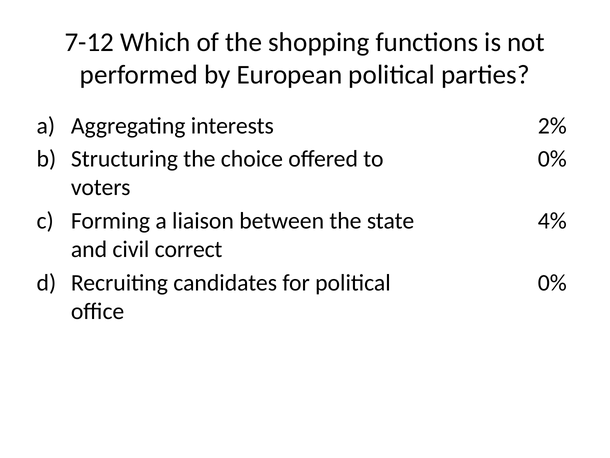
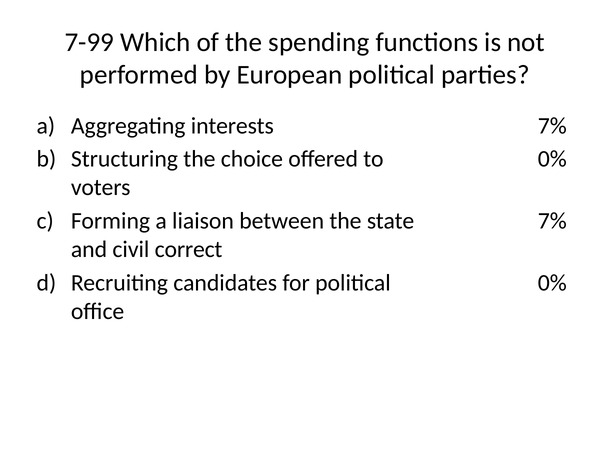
7-12: 7-12 -> 7-99 (89, 42)
shopping: shopping -> spending (319, 42)
2%: 2% -> 7% (552, 126)
4%: 4% -> 7% (552, 221)
